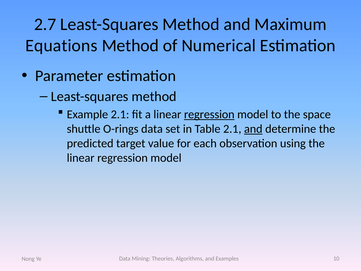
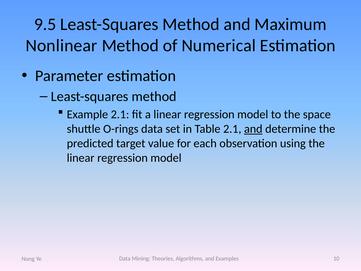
2.7: 2.7 -> 9.5 (45, 24)
Equations: Equations -> Nonlinear (61, 45)
regression underline: present -> none (209, 114)
